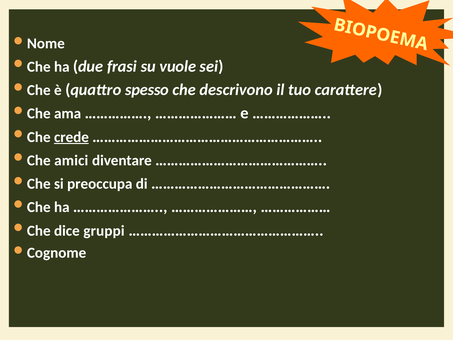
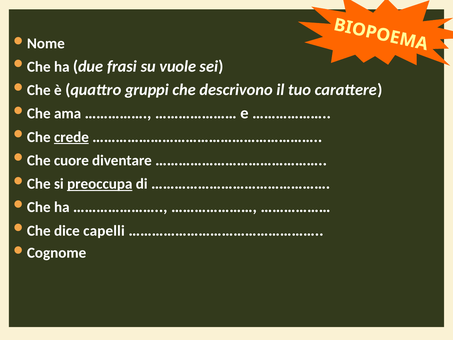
spesso: spesso -> gruppi (147, 90)
amici: amici -> cuore (71, 160)
preoccupa underline: none -> present (100, 184)
gruppi: gruppi -> capelli (104, 231)
